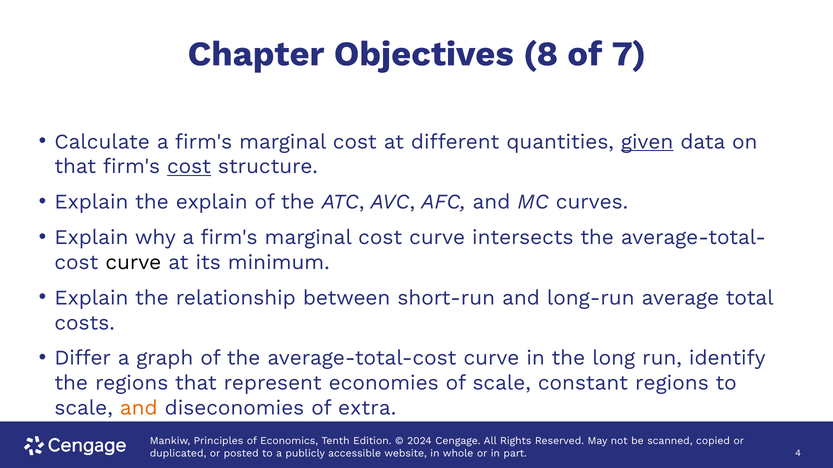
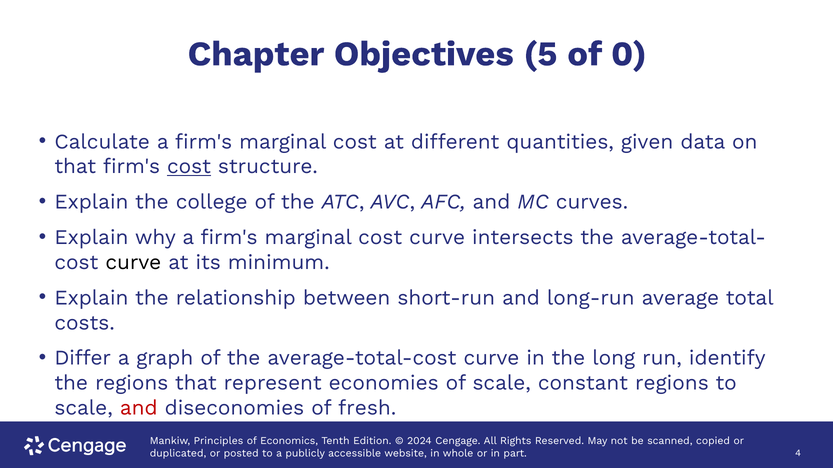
8: 8 -> 5 (541, 54)
7: 7 -> 0 (629, 54)
given underline: present -> none (647, 142)
the explain: explain -> college (212, 202)
and colour: orange -> red (139, 408)
extra: extra -> fresh (367, 408)
